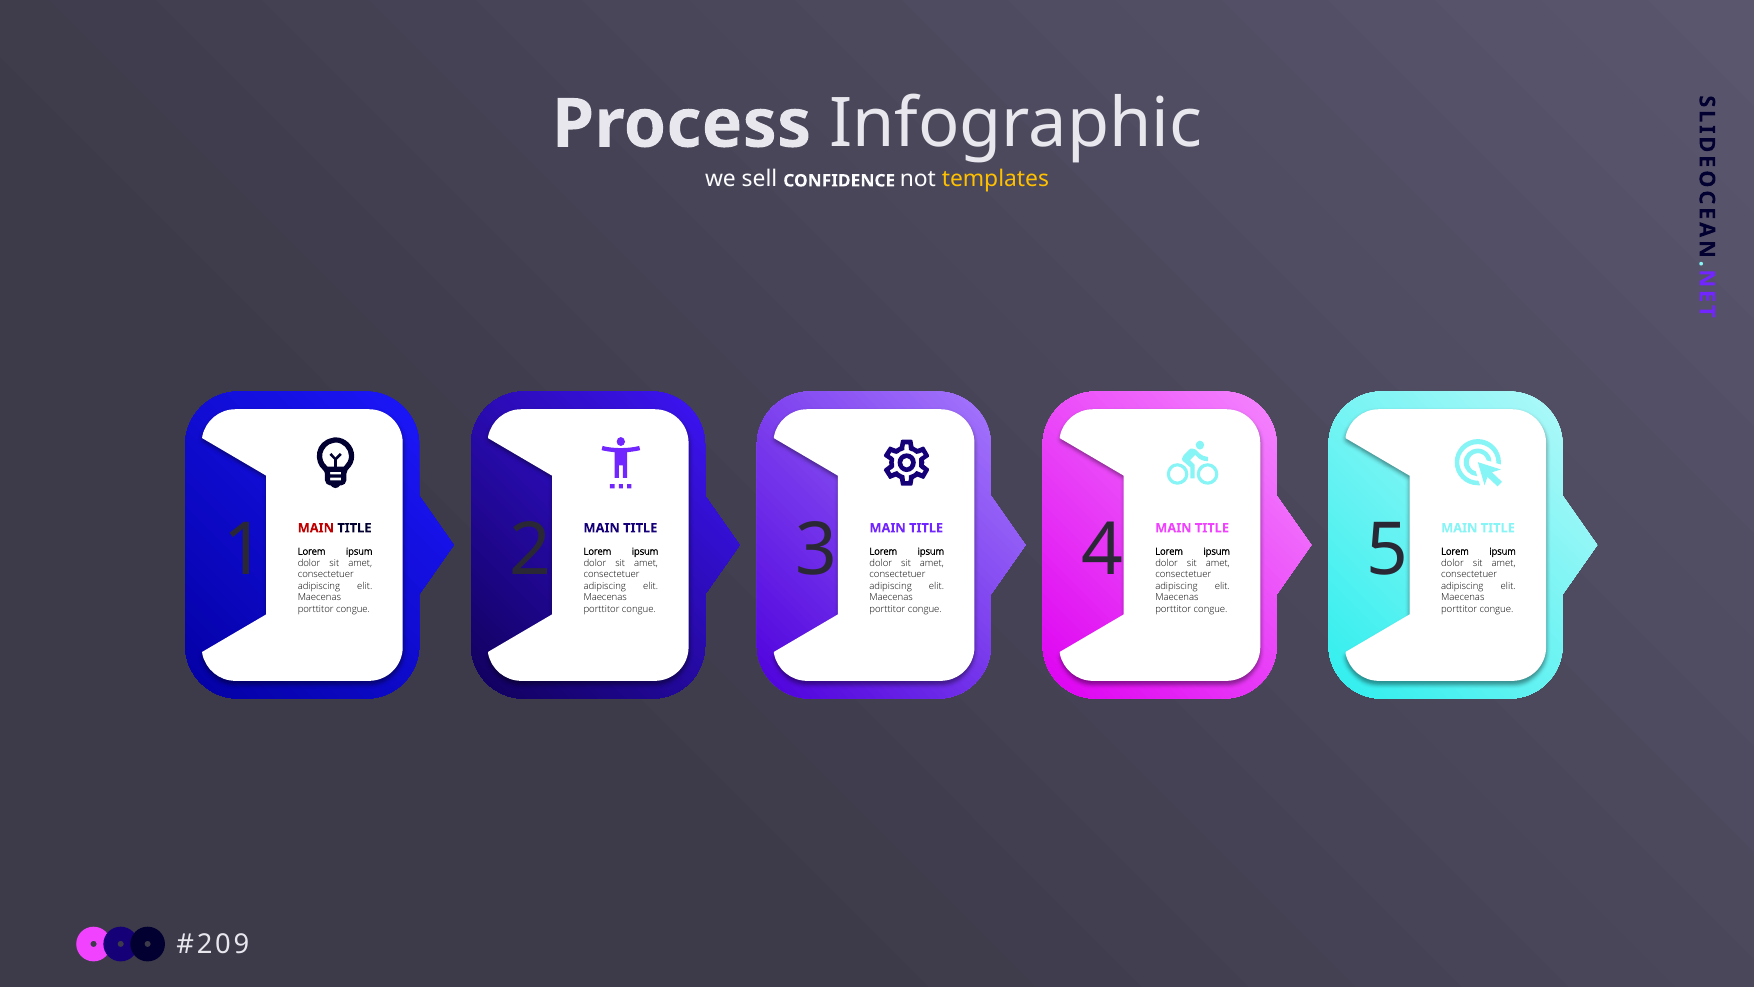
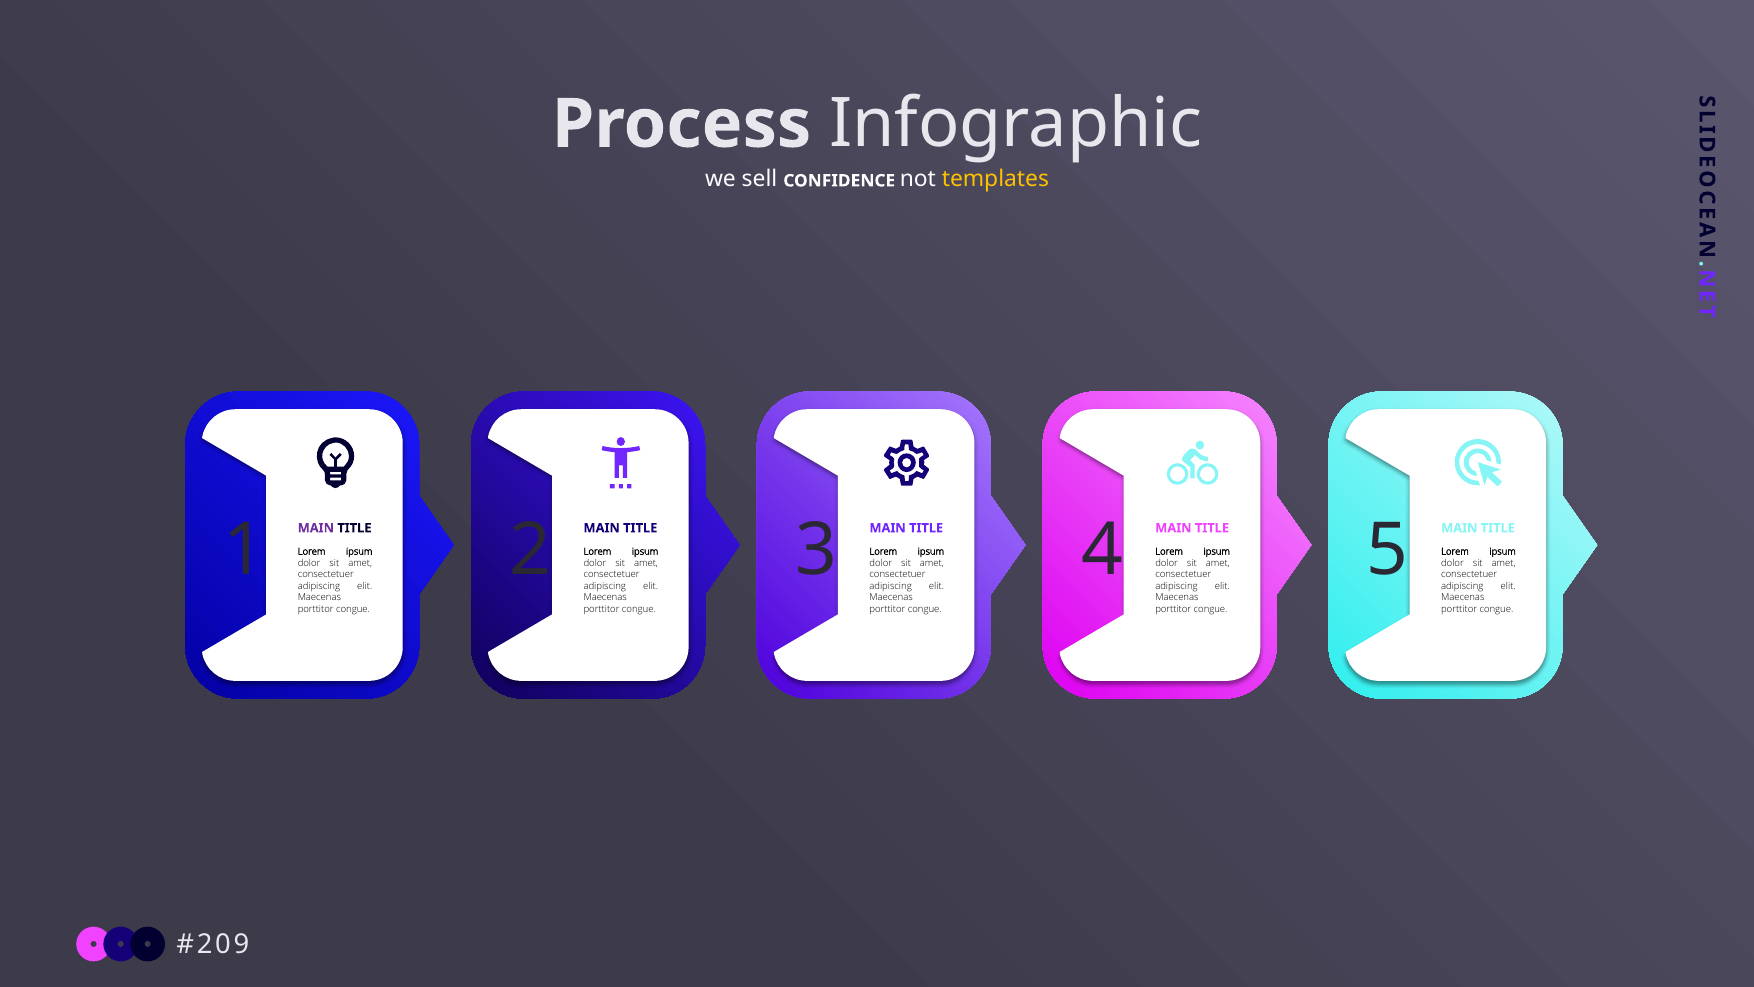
MAIN colour: red -> purple (316, 528)
